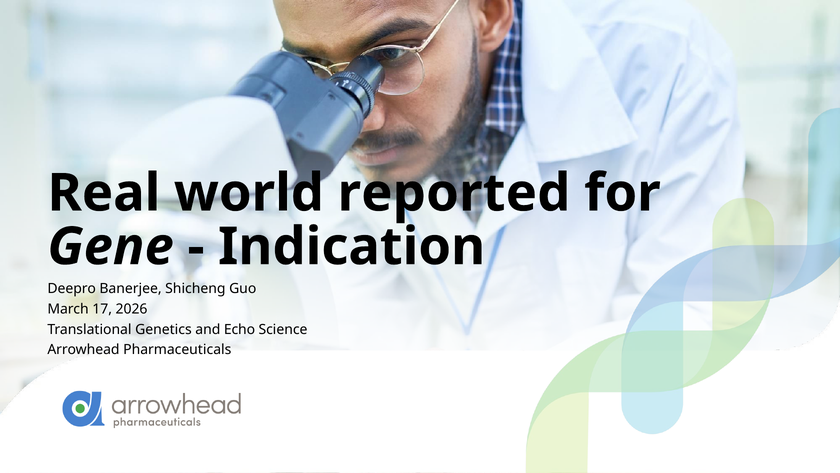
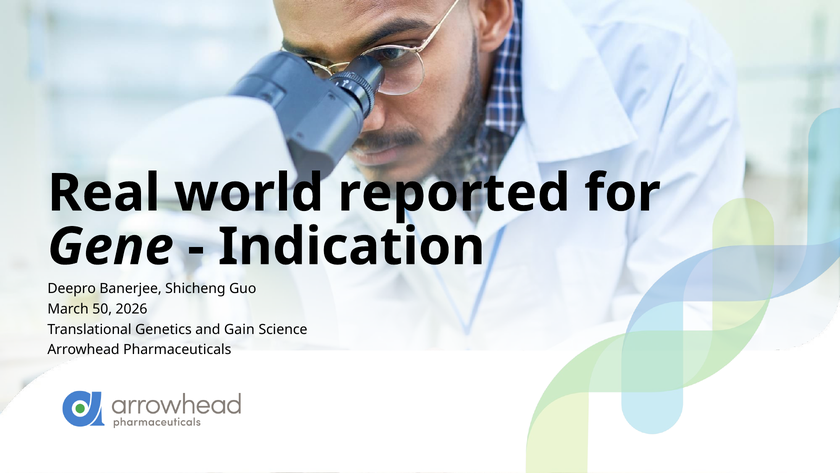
17: 17 -> 50 (102, 309)
Echo: Echo -> Gain (239, 329)
